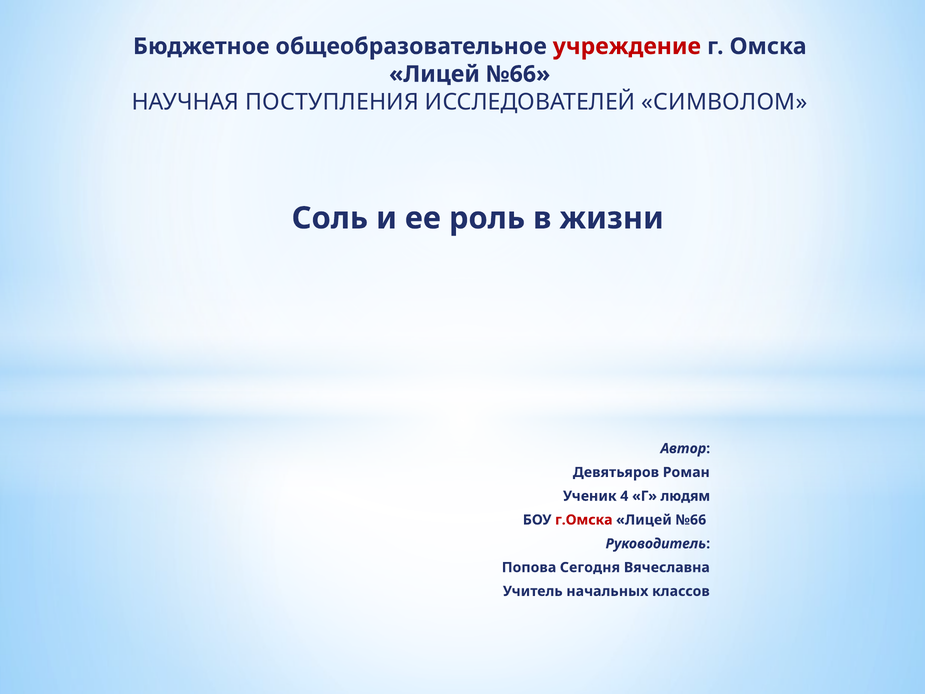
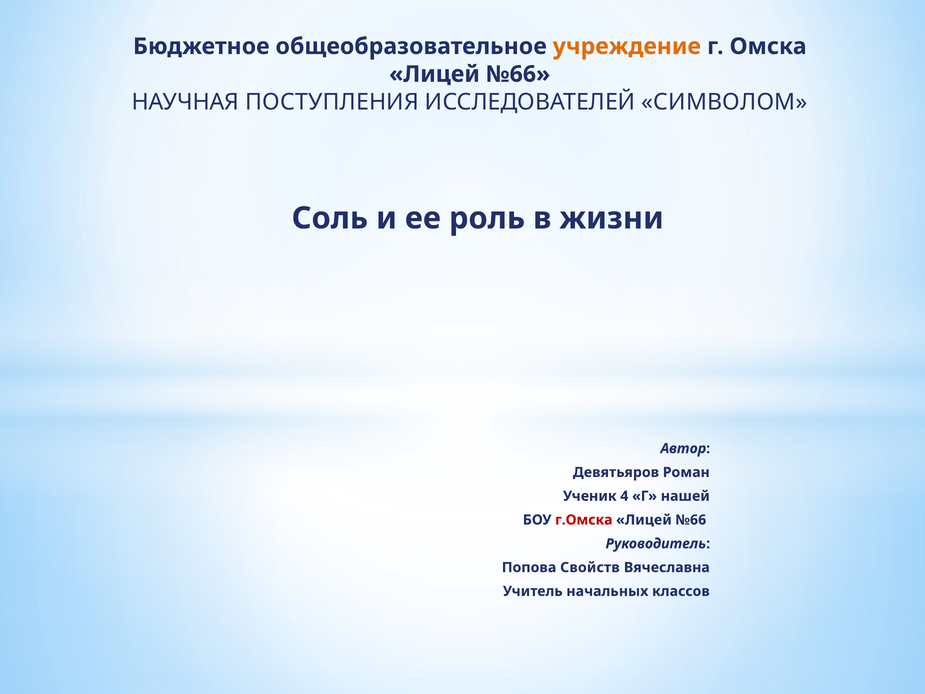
учреждение colour: red -> orange (627, 46)
людям: людям -> нашей (685, 496)
Сегодня: Сегодня -> Свойств (590, 567)
